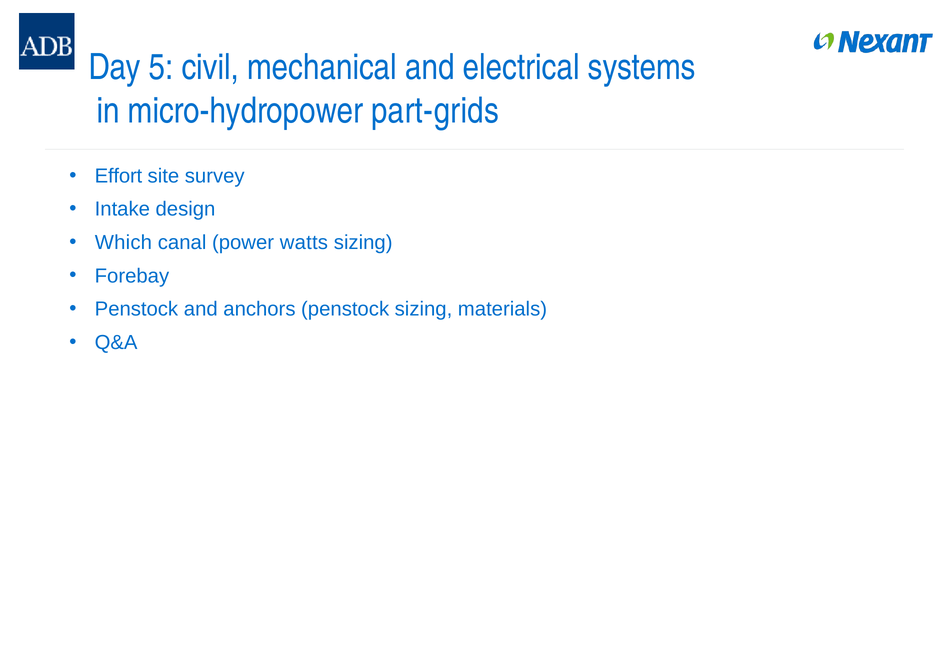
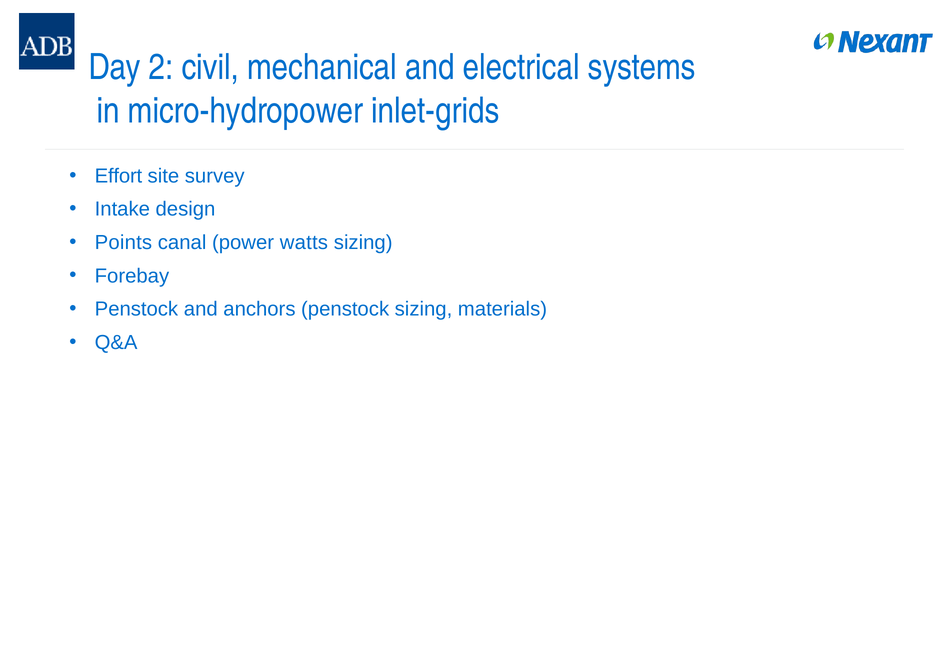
5: 5 -> 2 (161, 67)
part-grids: part-grids -> inlet-grids (435, 111)
Which: Which -> Points (123, 243)
